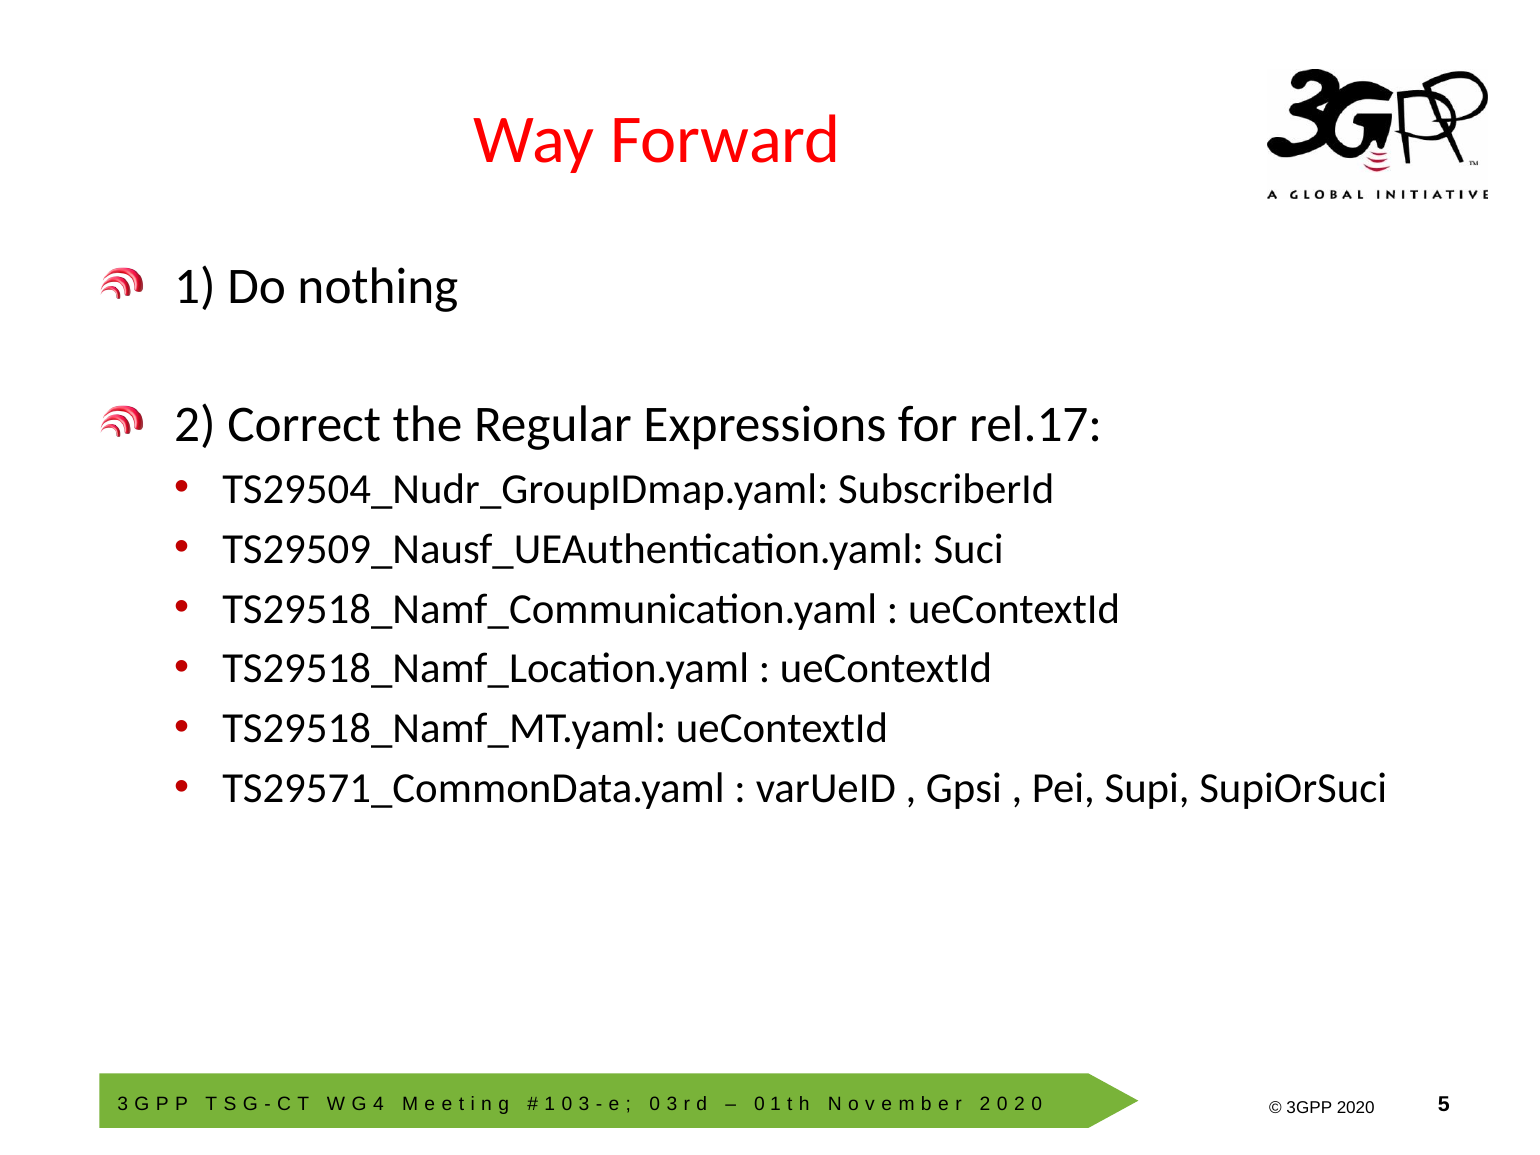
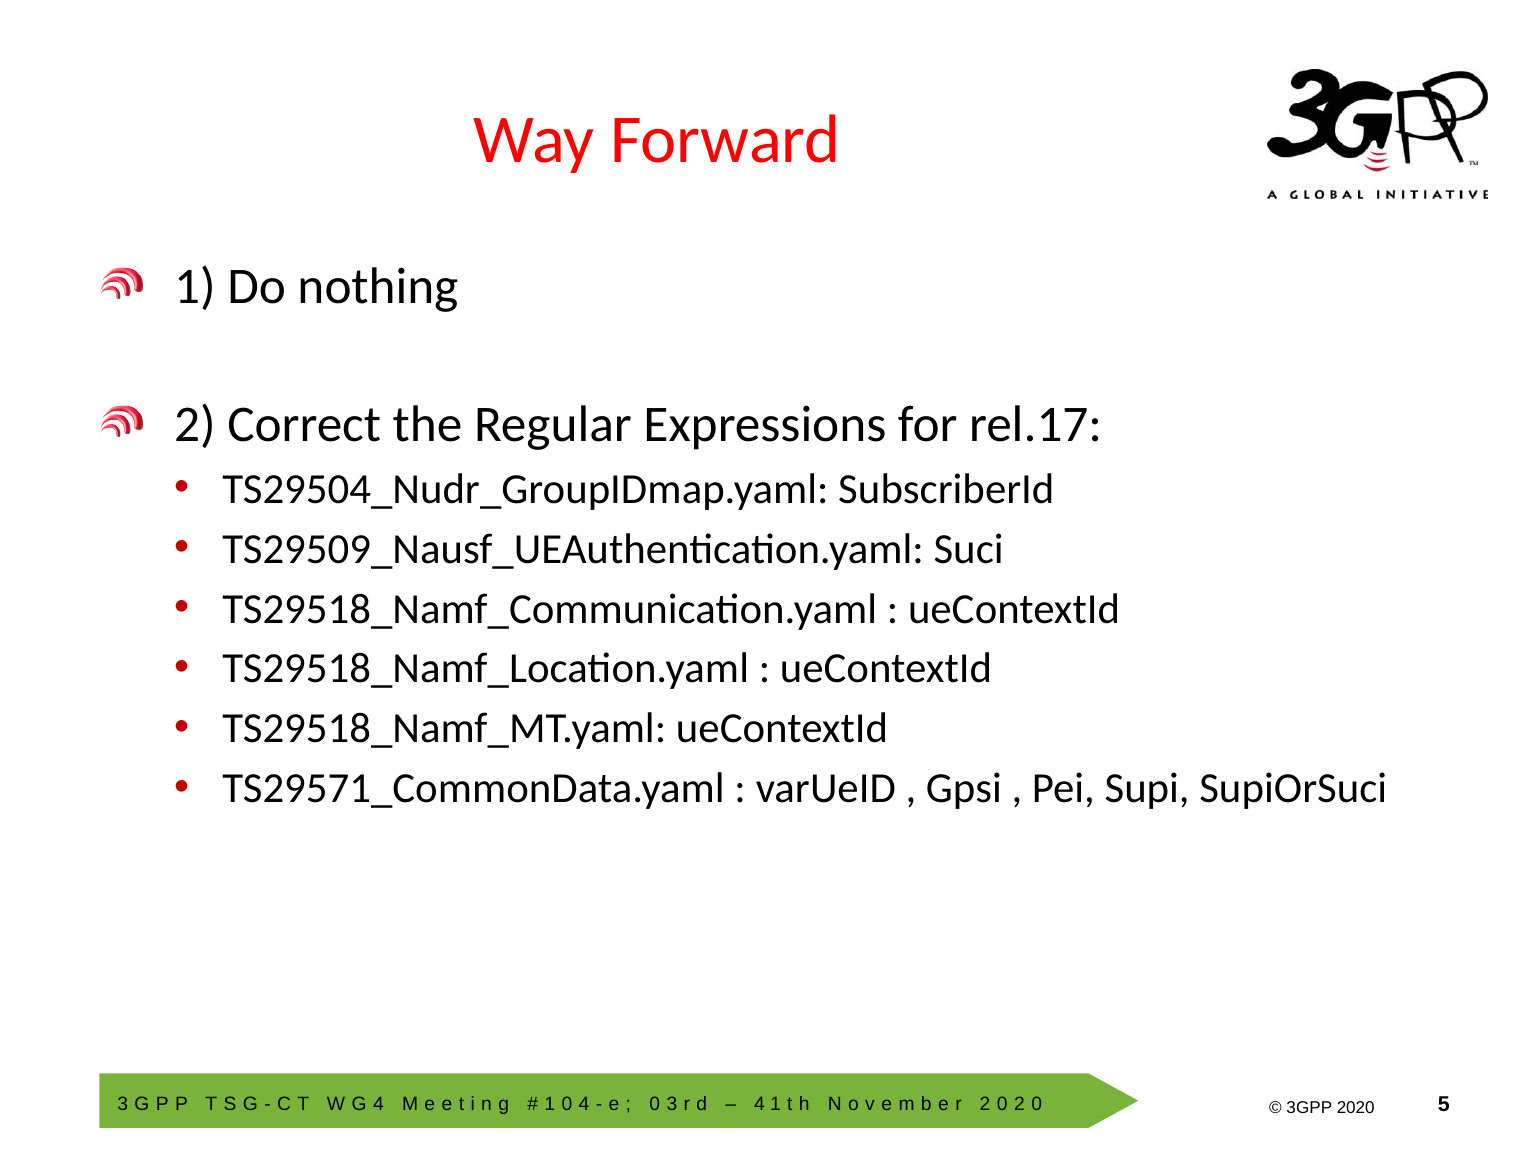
3: 3 -> 4 (584, 1104)
0: 0 -> 4 (760, 1104)
